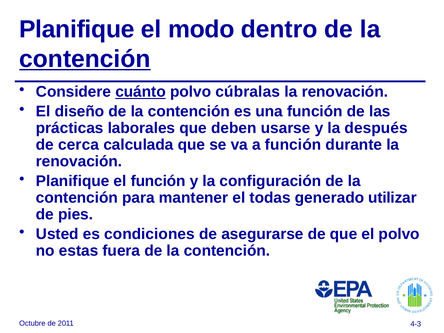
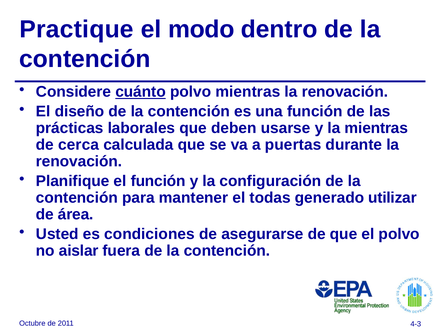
Planifique: Planifique -> Practique (77, 29)
contención underline: present -> none (85, 59)
polvo cúbralas: cúbralas -> mientras (248, 92)
la después: después -> mientras (376, 128)
a función: función -> puertas (293, 145)
pies: pies -> área (76, 214)
estas: estas -> aislar (79, 251)
